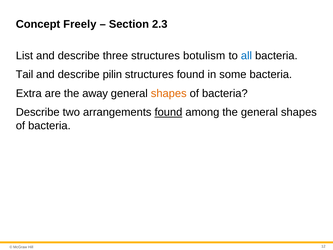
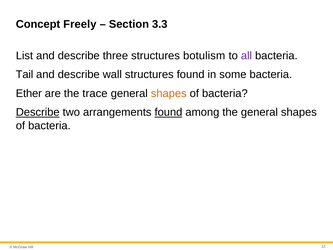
2.3: 2.3 -> 3.3 (160, 24)
all colour: blue -> purple (246, 56)
pilin: pilin -> wall (112, 74)
Extra: Extra -> Ether (29, 93)
away: away -> trace (95, 93)
Describe underline: none -> present (38, 112)
